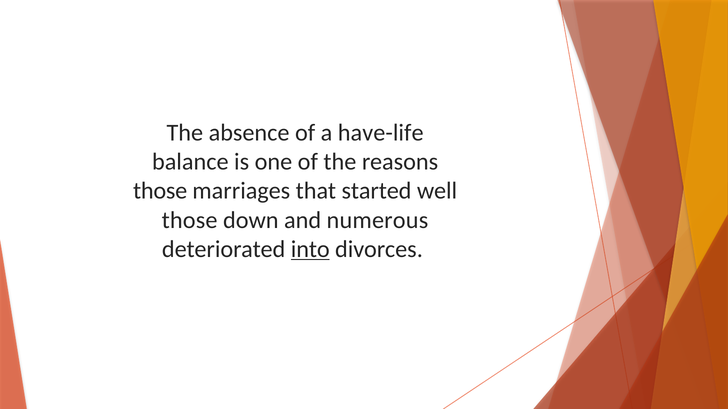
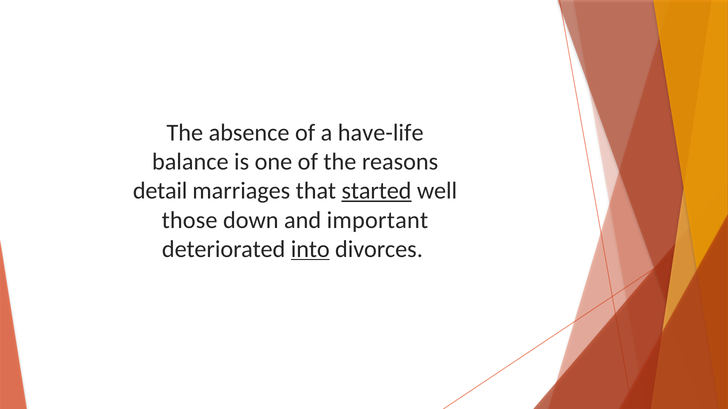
those: those -> detail (160, 191)
started underline: none -> present (376, 191)
numerous: numerous -> important (377, 220)
